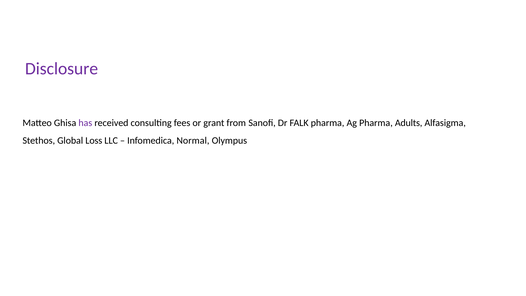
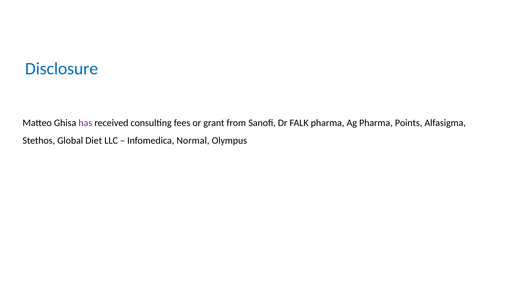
Disclosure colour: purple -> blue (62, 69)
Adults: Adults -> Points (409, 123)
Loss: Loss -> Diet (94, 141)
